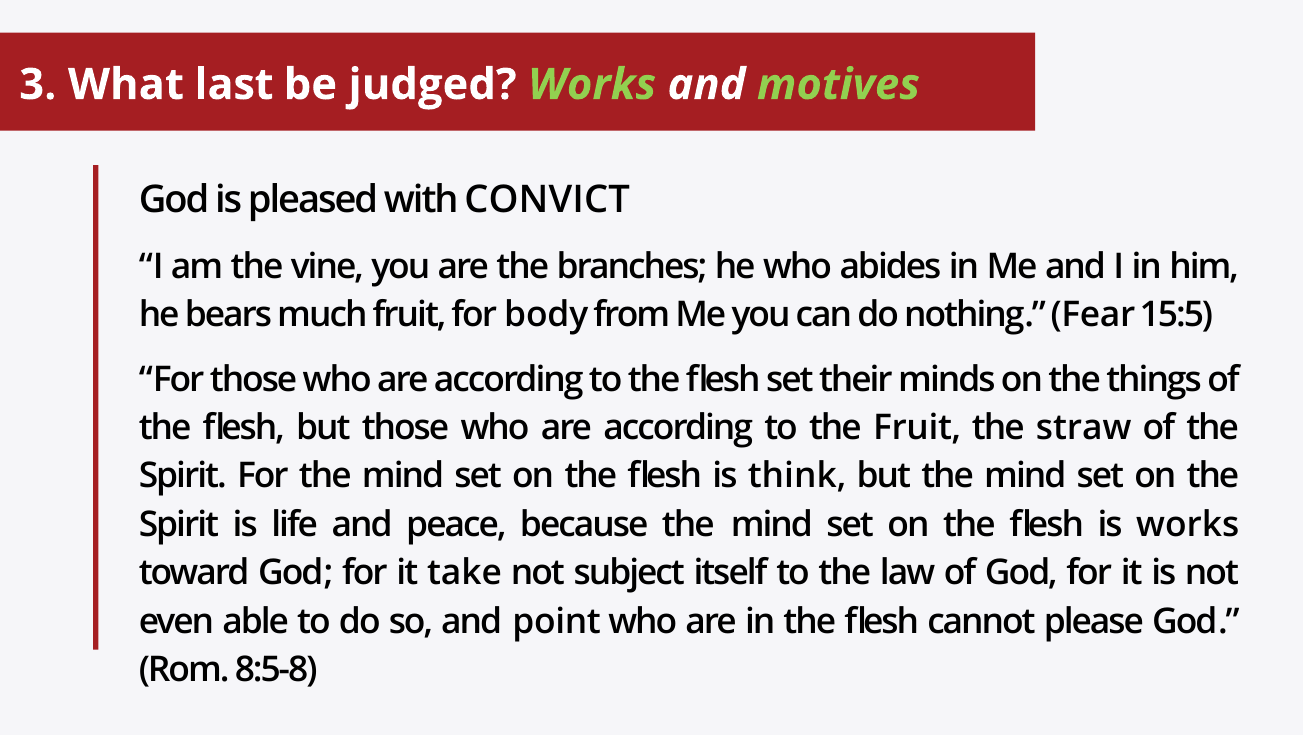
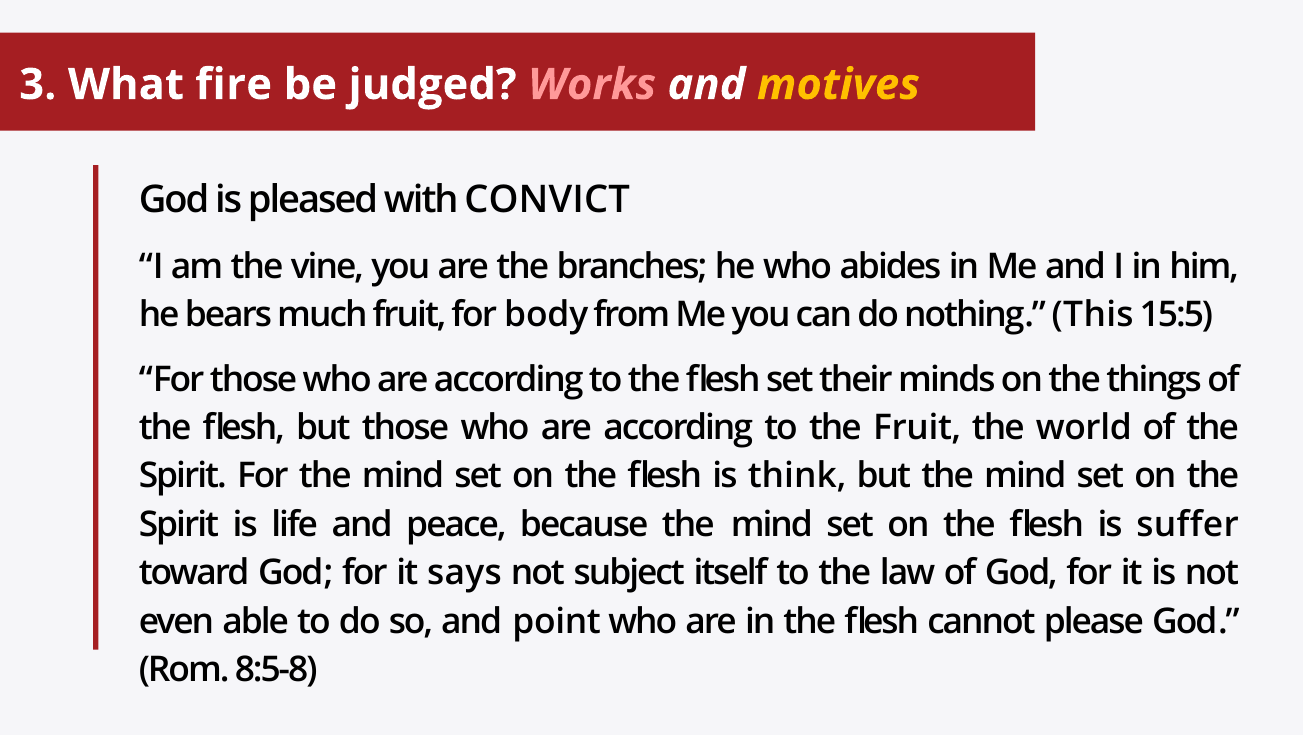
last: last -> fire (234, 85)
Works colour: light green -> pink (592, 85)
motives colour: light green -> yellow (838, 85)
Fear: Fear -> This (1093, 315)
straw: straw -> world (1084, 428)
is works: works -> suffer (1188, 524)
take: take -> says (464, 573)
